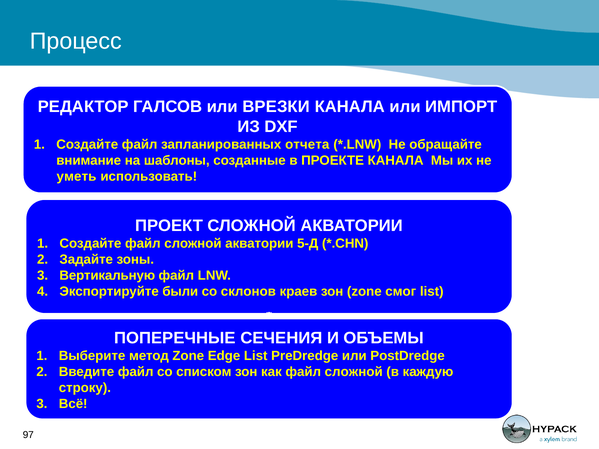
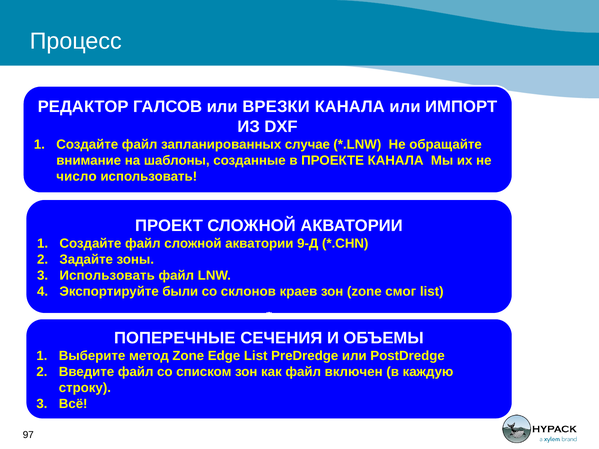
отчета: отчета -> случае (307, 145)
уметь: уметь -> число (76, 176)
5-Д: 5-Д -> 9-Д (308, 244)
Вертикальную: Вертикальную -> Использовать (107, 275)
как файл сложной: сложной -> включен (354, 372)
